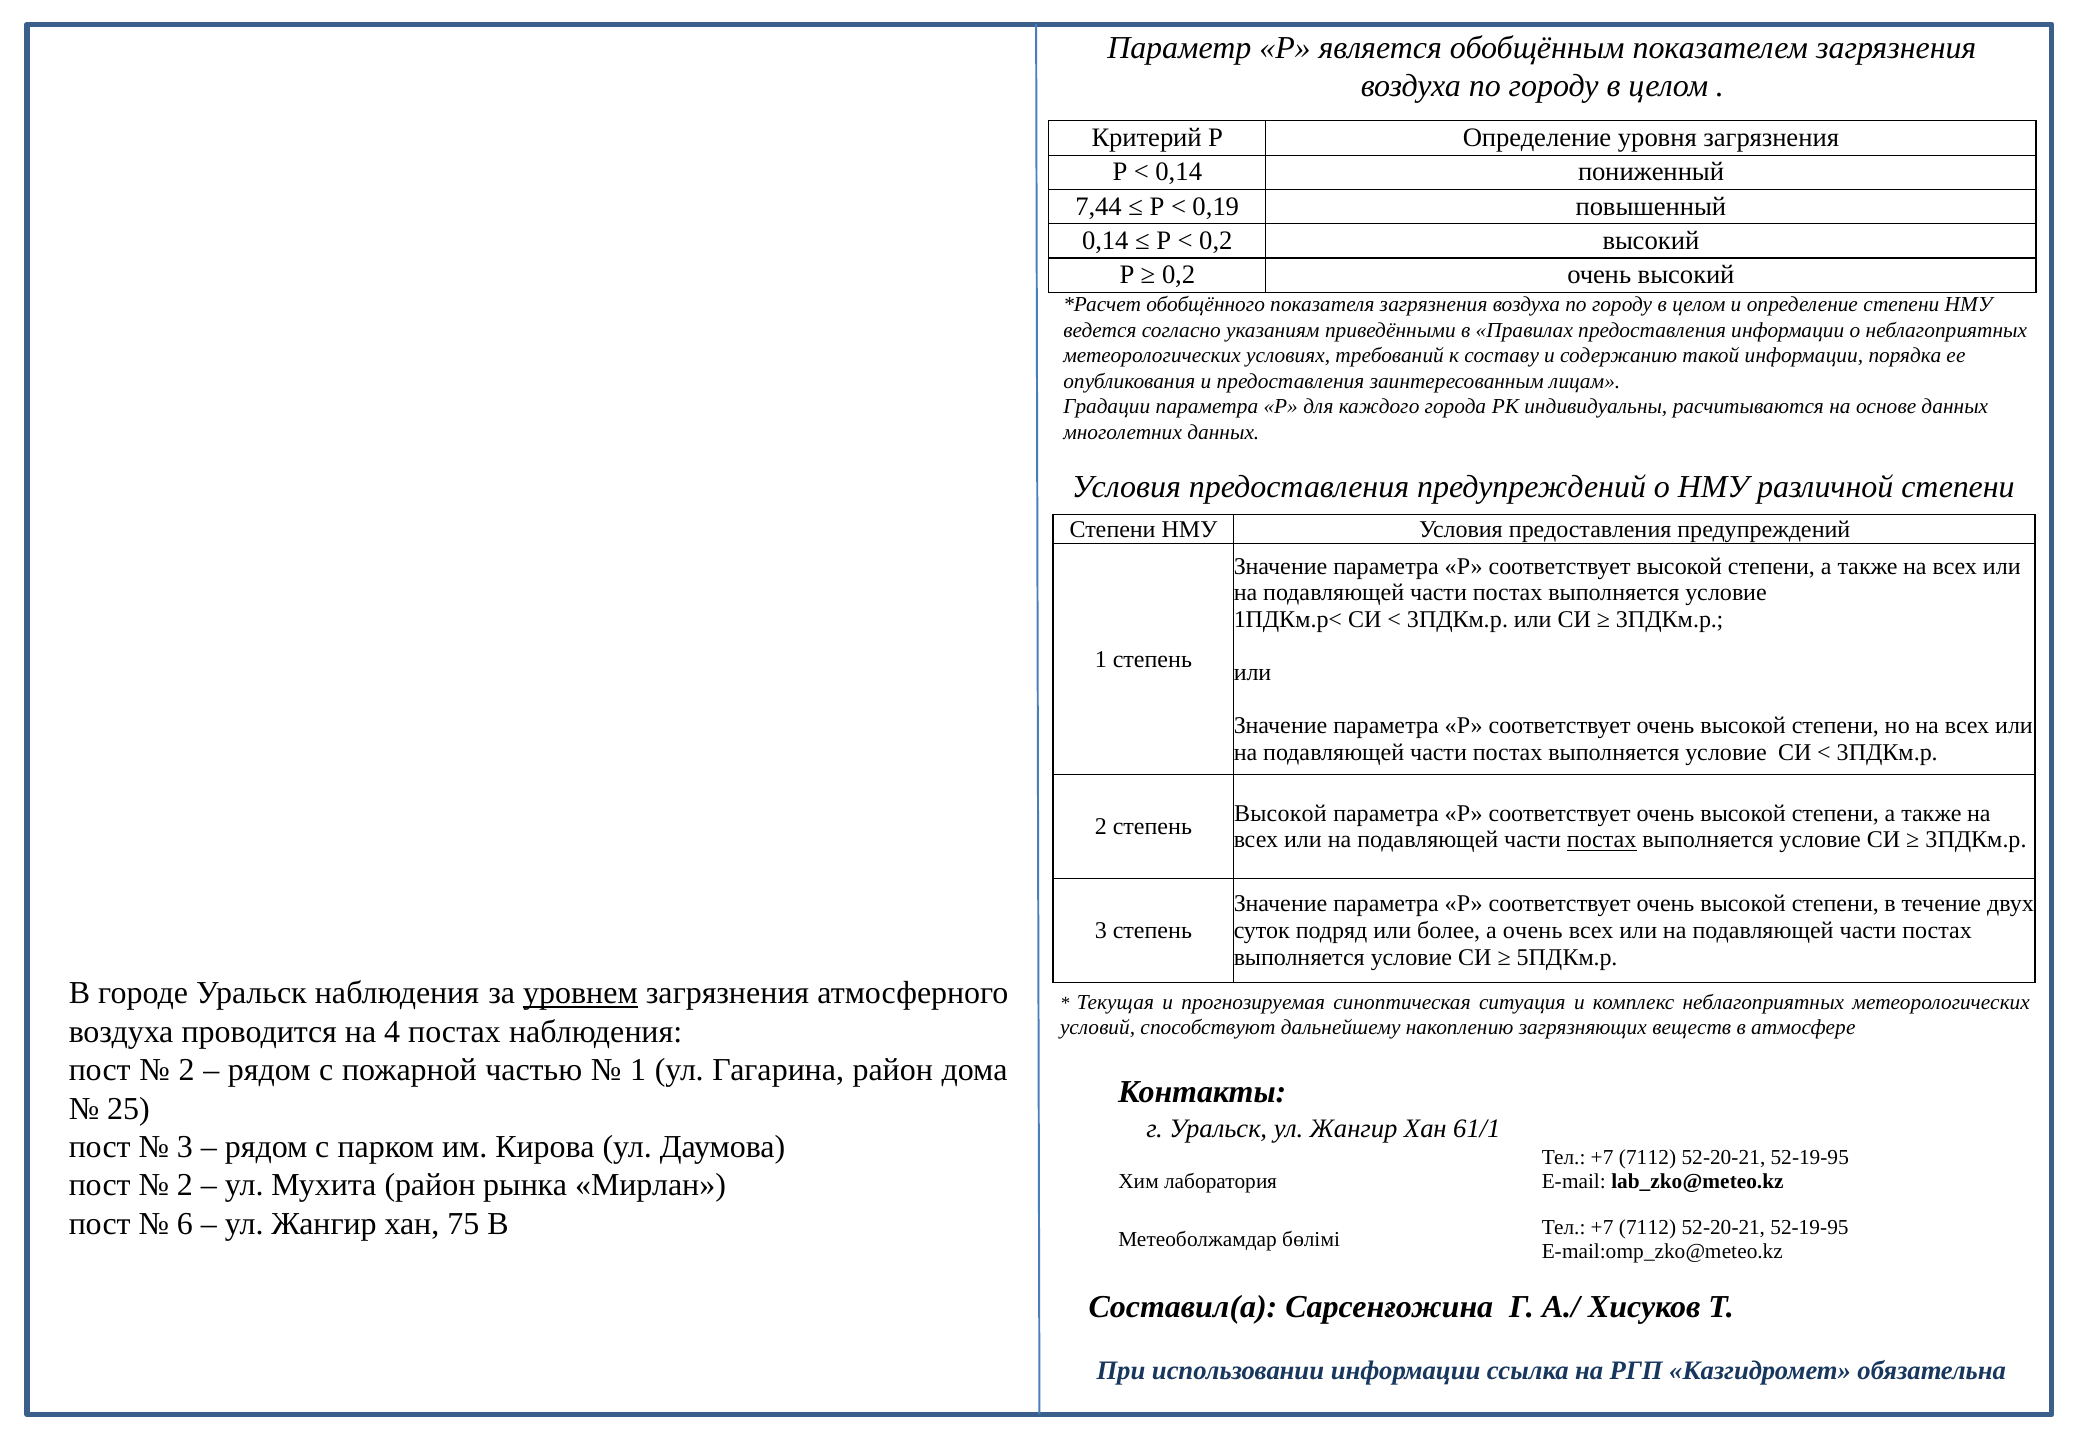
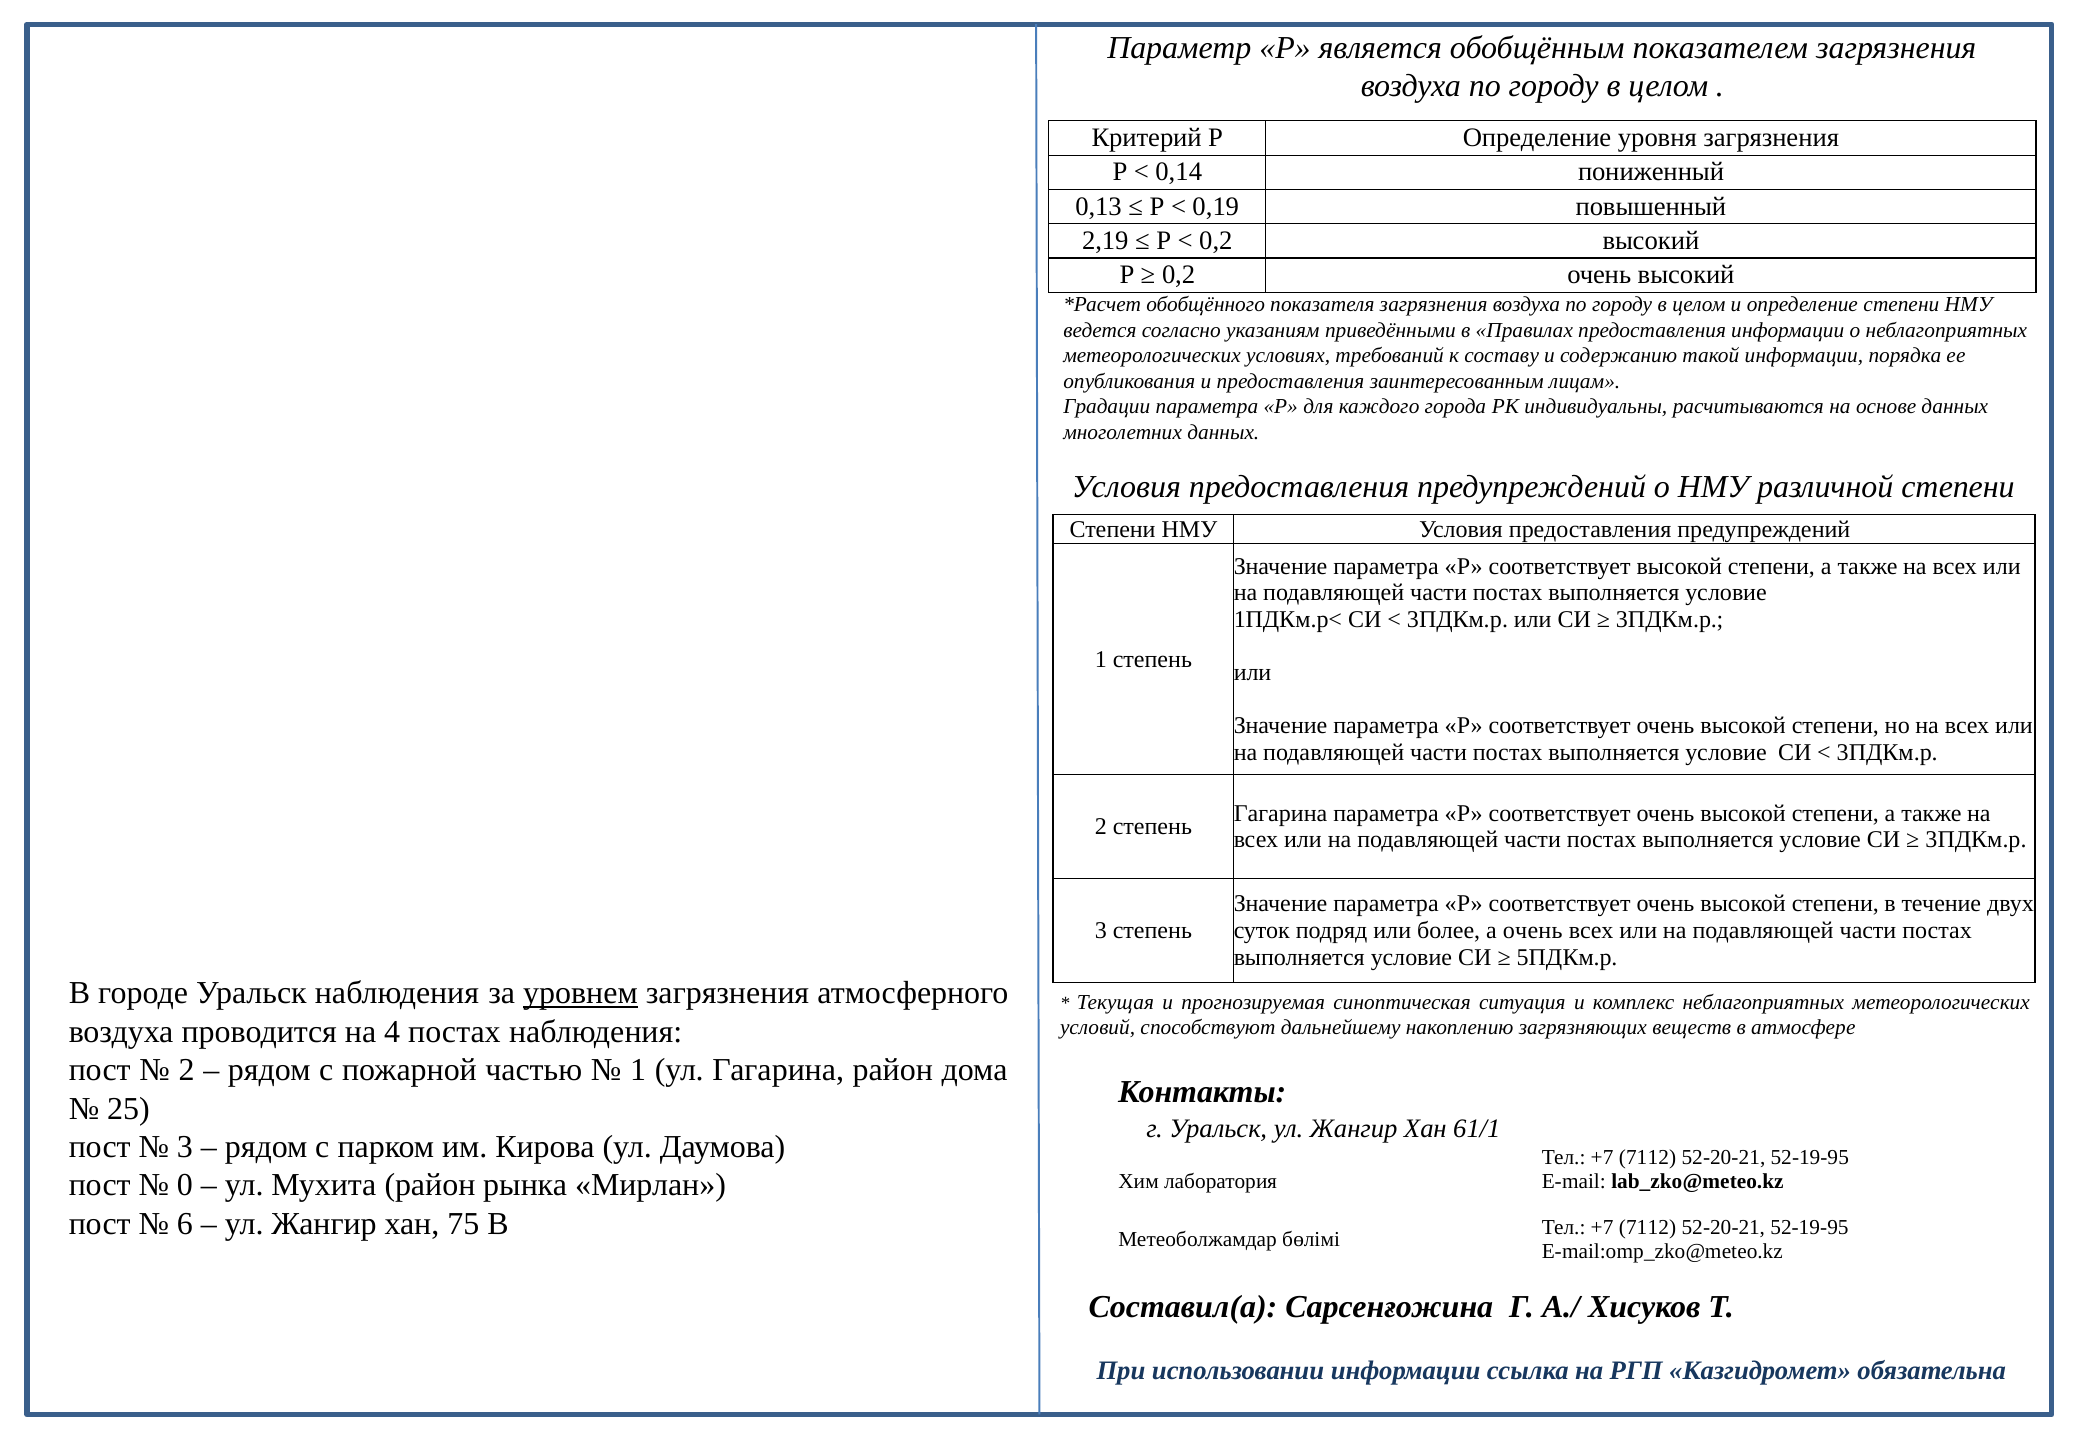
7,44: 7,44 -> 0,13 (1099, 206)
0,14: 0,14 -> 2,19 (1105, 241)
Высокой: Высокой -> Гагарина (1281, 814)
постах underline: present -> none (1602, 840)
2: 2 -> 0 (185, 1185)
